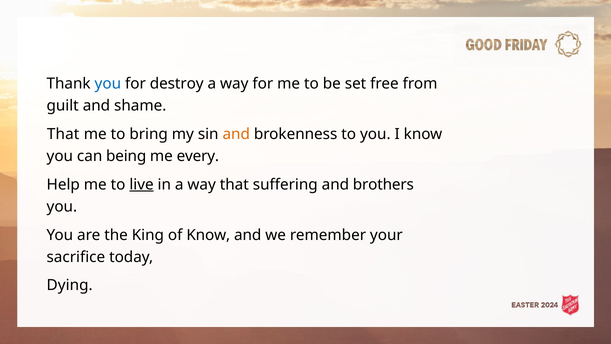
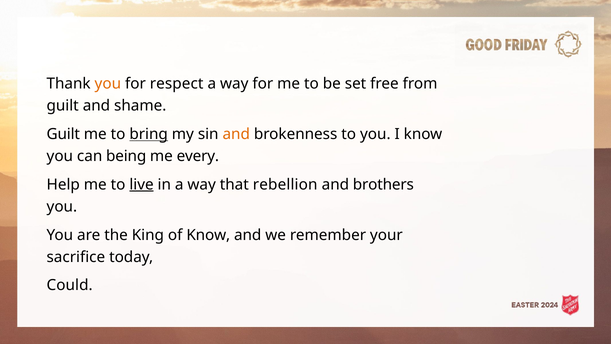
you colour: blue -> orange (108, 84)
destroy: destroy -> respect (177, 84)
That: That -> Guilt (63, 134)
bring underline: none -> present (149, 134)
suffering: suffering -> rebellion (285, 184)
Dying: Dying -> Could (70, 285)
